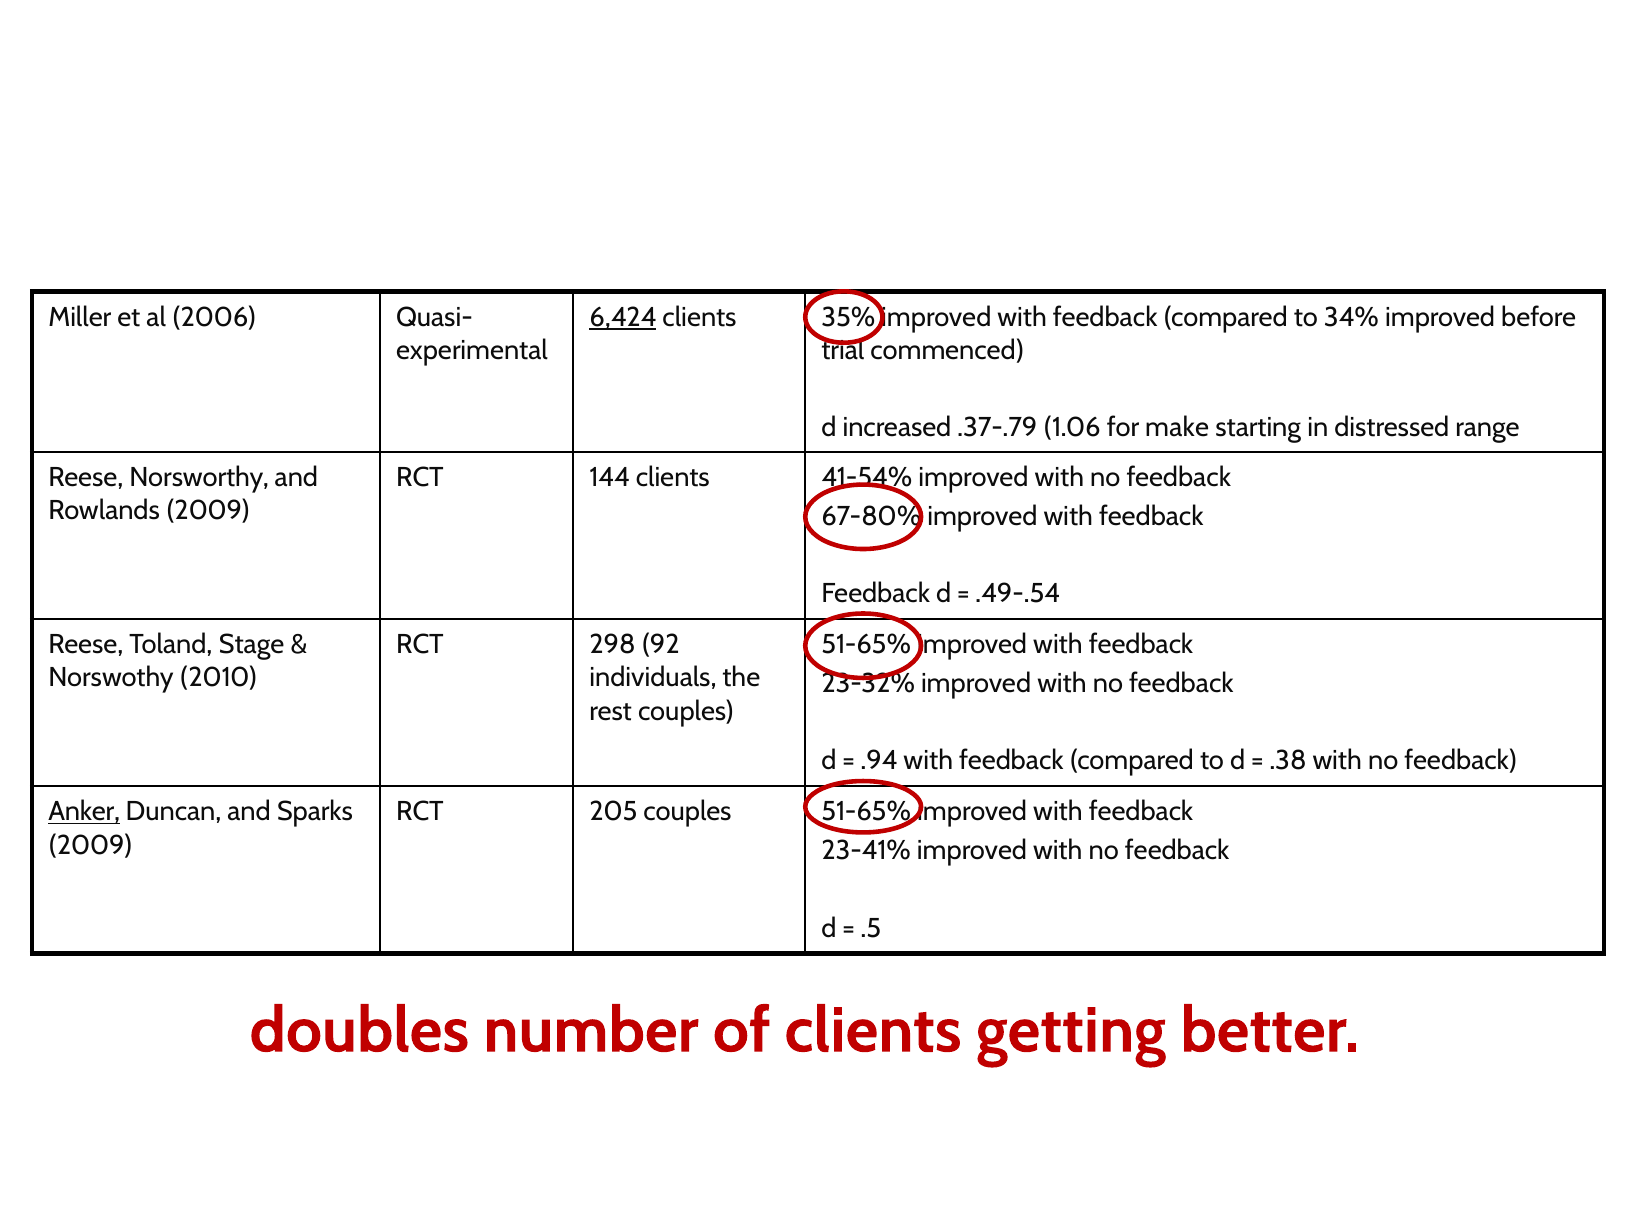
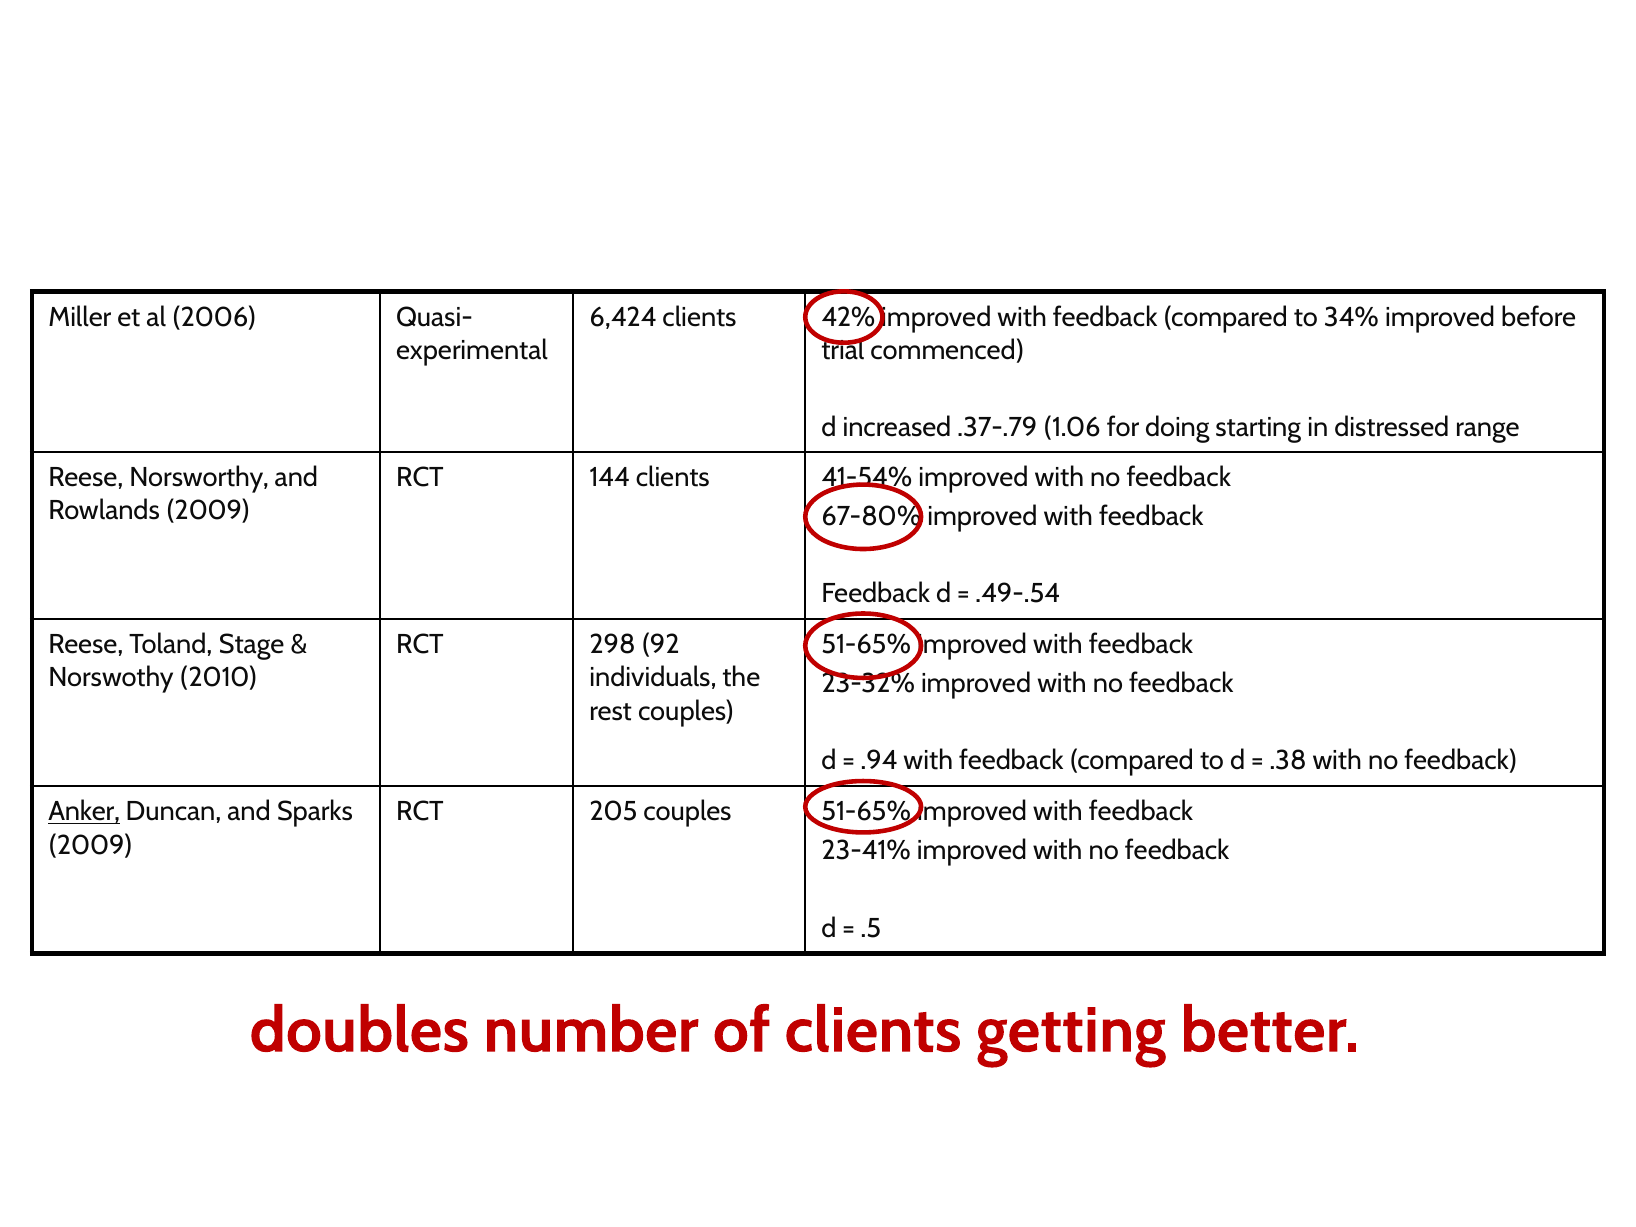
6,424 underline: present -> none (623, 317)
35%: 35% -> 42% (848, 317)
make: make -> doing (1177, 428)
